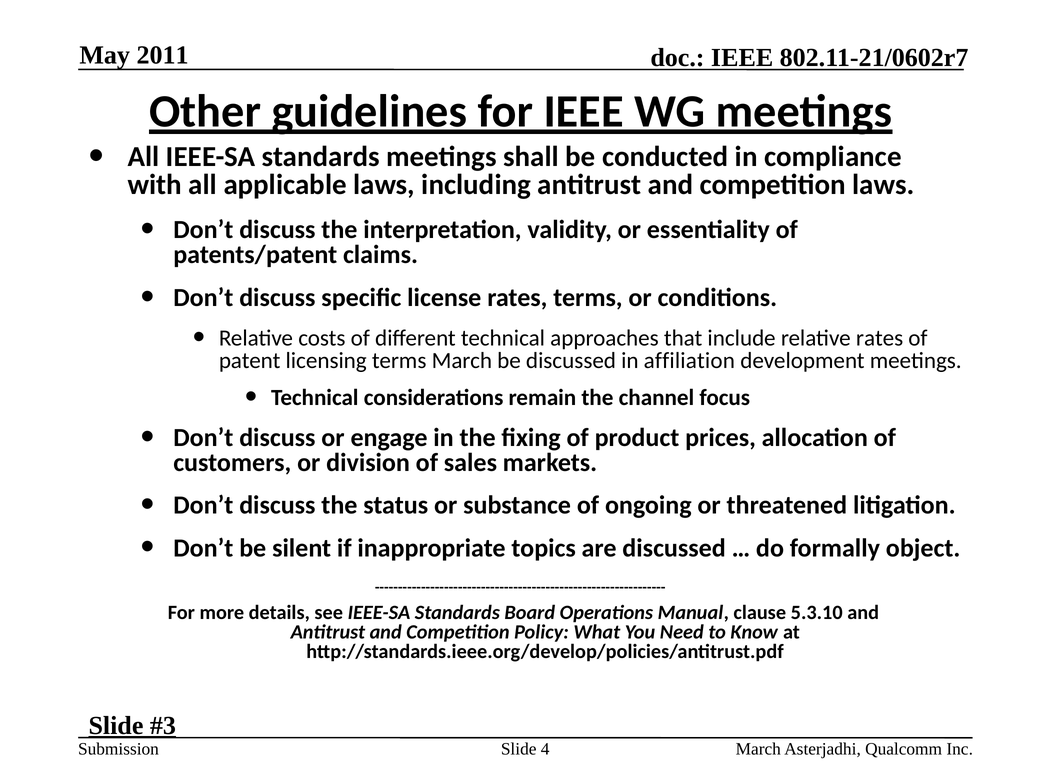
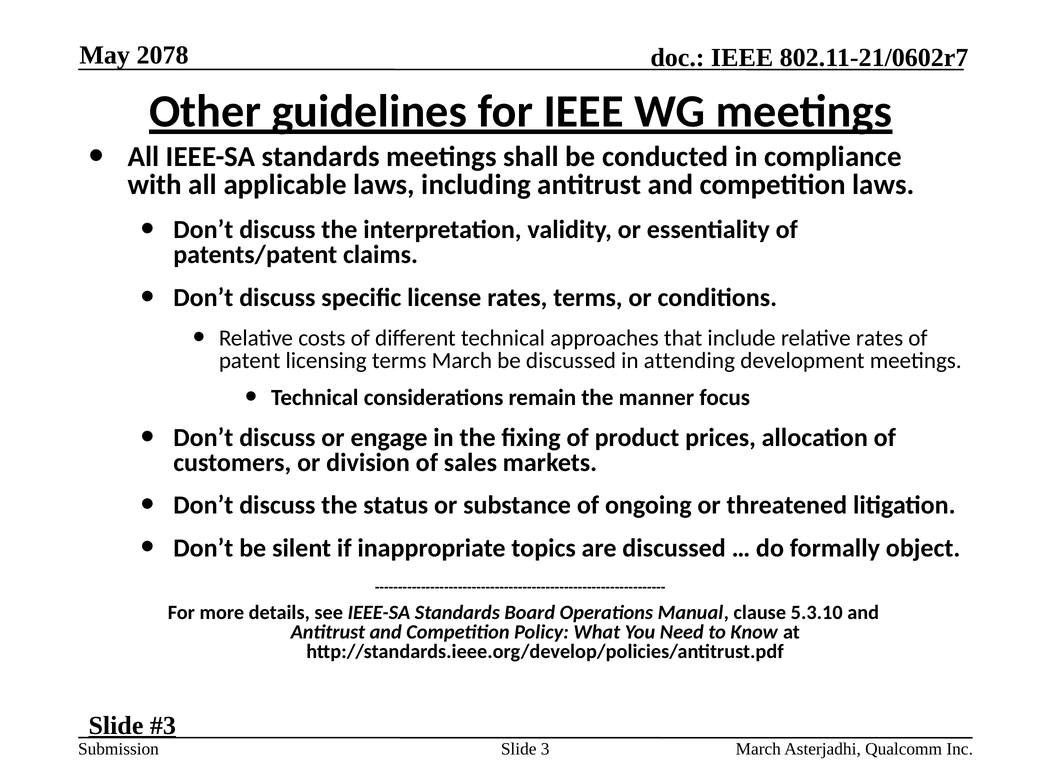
2011: 2011 -> 2078 (163, 55)
affiliation: affiliation -> attending (689, 361)
channel: channel -> manner (656, 398)
4: 4 -> 3 (545, 750)
